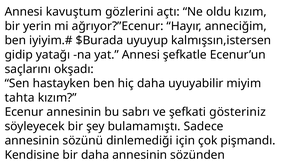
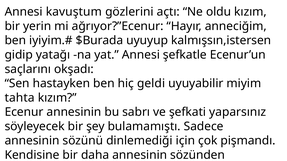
hiç daha: daha -> geldi (151, 84)
gösteriniz: gösteriniz -> yaparsınız (238, 112)
